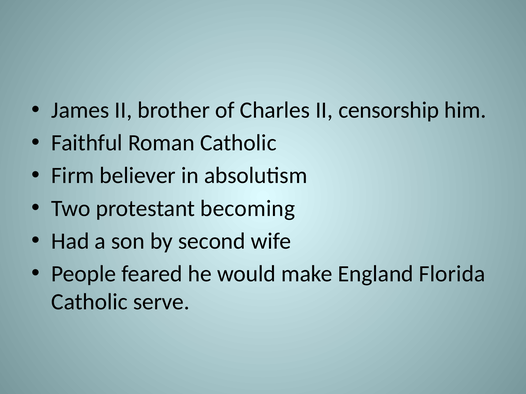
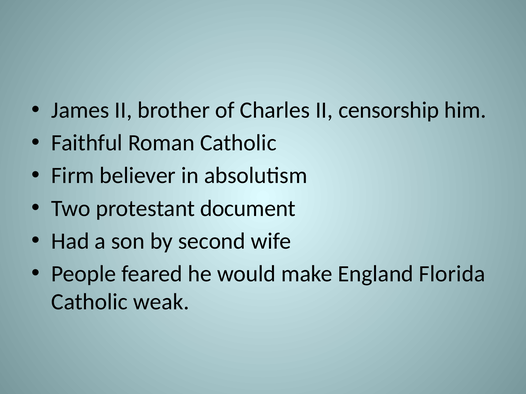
becoming: becoming -> document (248, 209)
serve: serve -> weak (161, 302)
